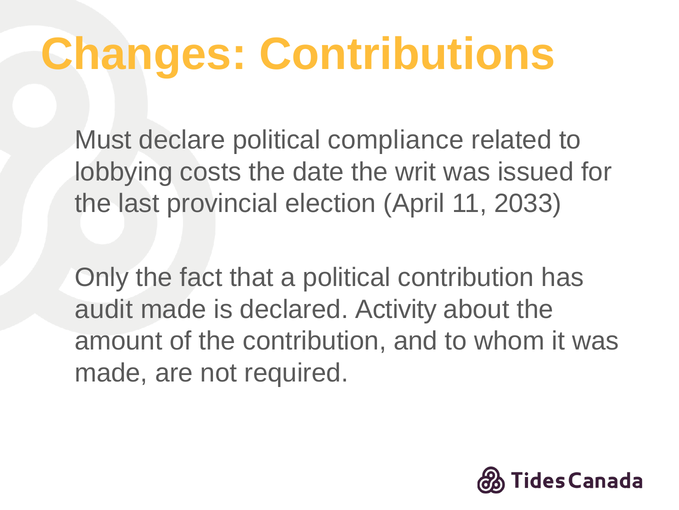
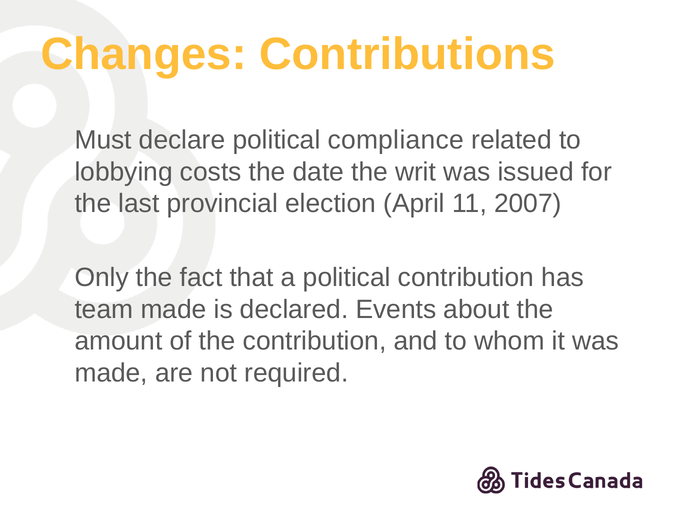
2033: 2033 -> 2007 (528, 203)
audit: audit -> team (104, 309)
Activity: Activity -> Events (396, 309)
